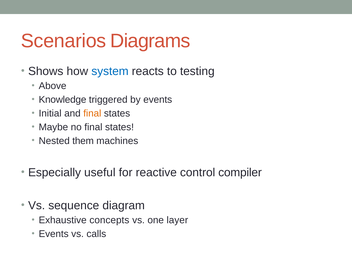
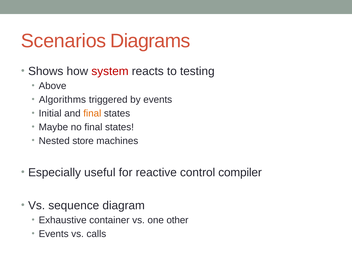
system colour: blue -> red (110, 71)
Knowledge: Knowledge -> Algorithms (62, 100)
them: them -> store (83, 141)
concepts: concepts -> container (109, 220)
layer: layer -> other (177, 220)
